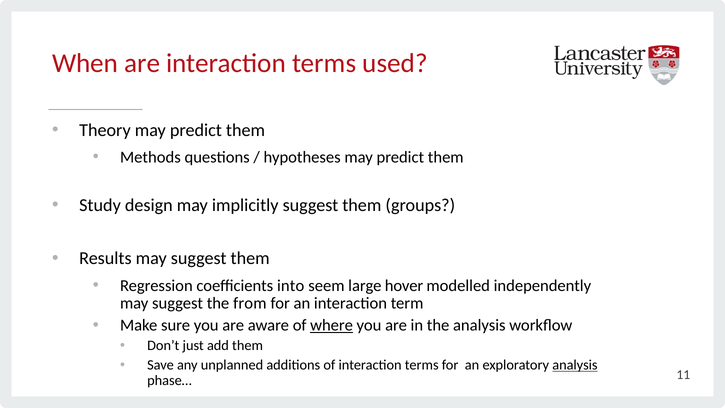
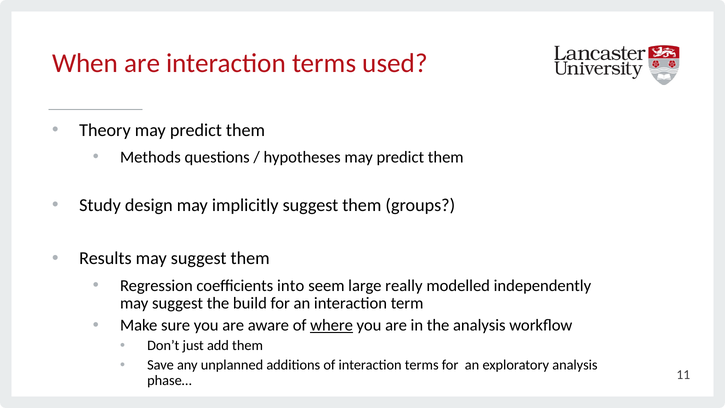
hover: hover -> really (404, 285)
from: from -> build (250, 303)
analysis underline: present -> none (575, 365)
